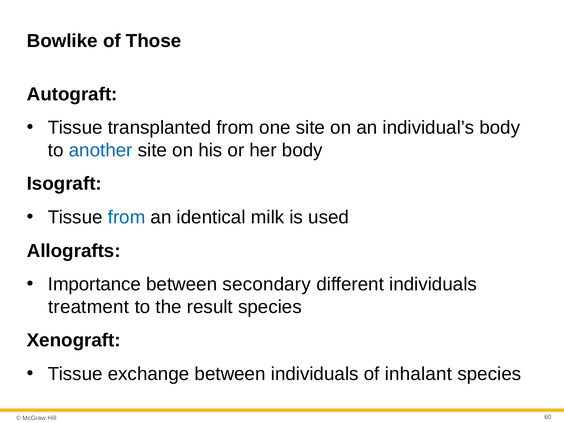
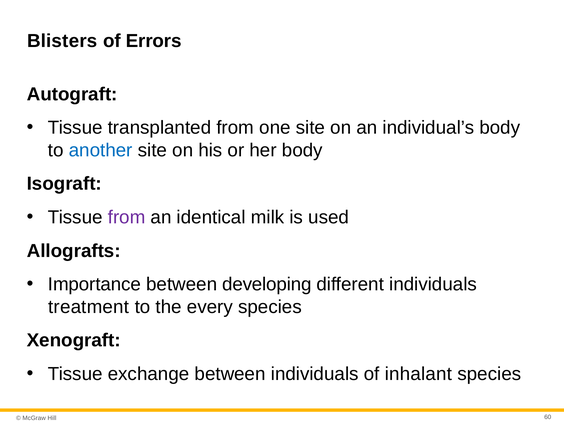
Bowlike: Bowlike -> Blisters (62, 41)
Those: Those -> Errors (154, 41)
from colour: blue -> purple (127, 217)
secondary: secondary -> developing (267, 284)
result: result -> every (210, 307)
